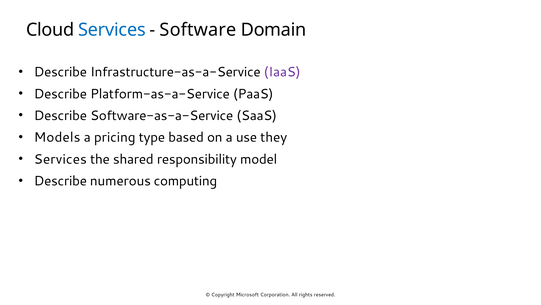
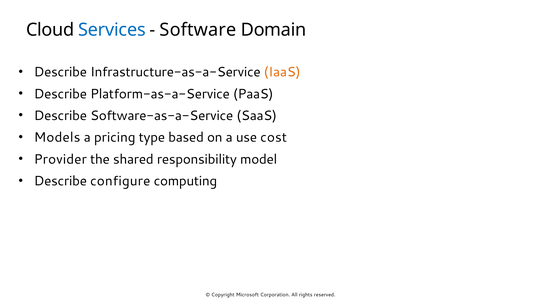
IaaS colour: purple -> orange (282, 72)
they: they -> cost (274, 137)
Services: Services -> Provider (60, 159)
numerous: numerous -> configure (120, 181)
